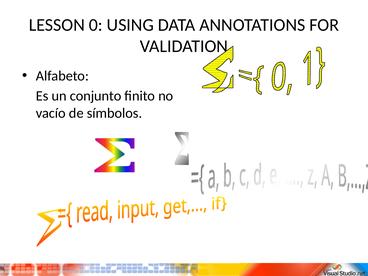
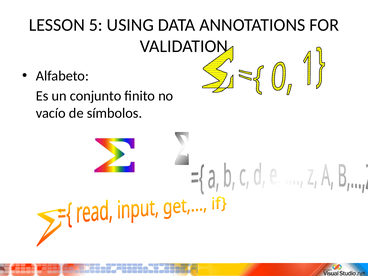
0: 0 -> 5 (96, 25)
